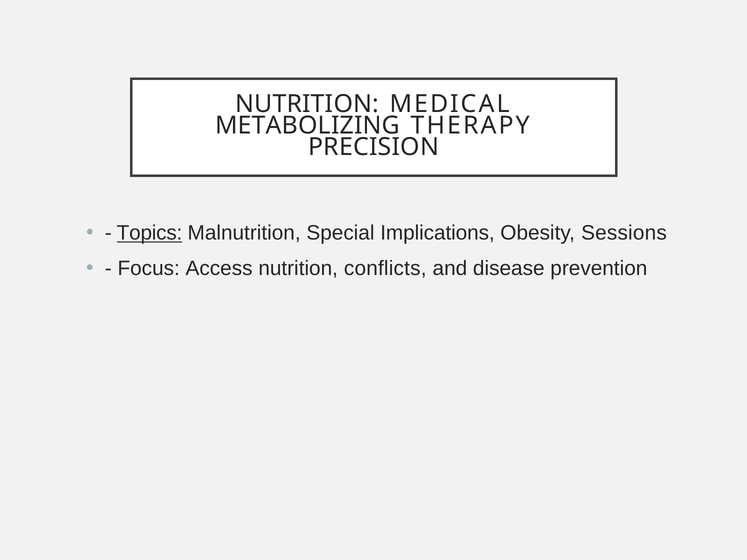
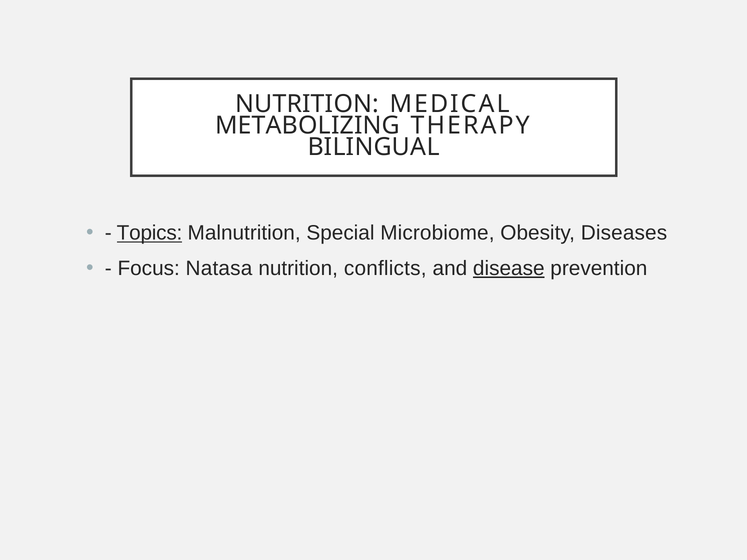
PRECISION: PRECISION -> BILINGUAL (374, 147)
Implications: Implications -> Microbiome (437, 233)
Sessions: Sessions -> Diseases (624, 233)
Access: Access -> Natasa (219, 269)
disease underline: none -> present (509, 269)
